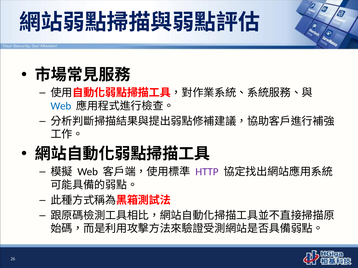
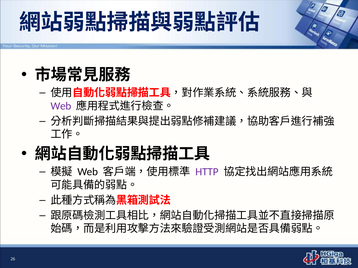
Web colour: blue -> purple (61, 106)
